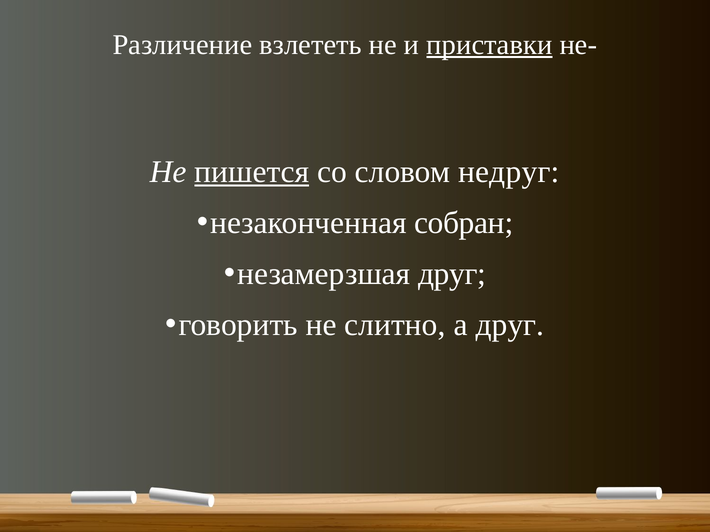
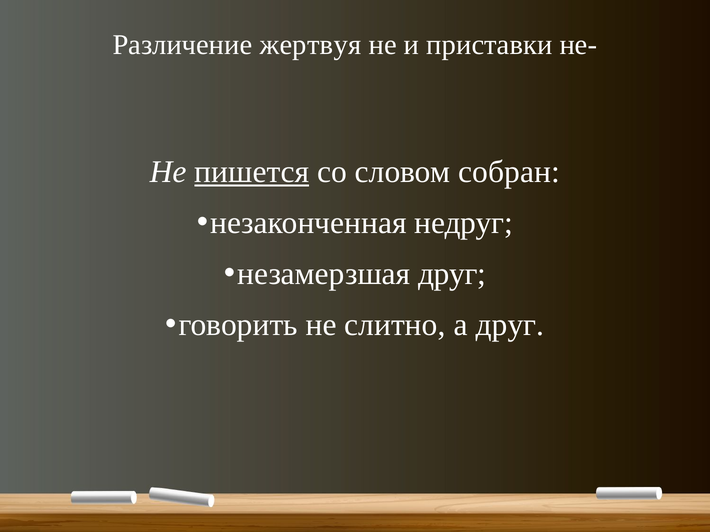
взлететь: взлететь -> жертвуя (310, 45)
приставки underline: present -> none (489, 45)
недруг: недруг -> собран (509, 172)
собран: собран -> недруг (464, 223)
